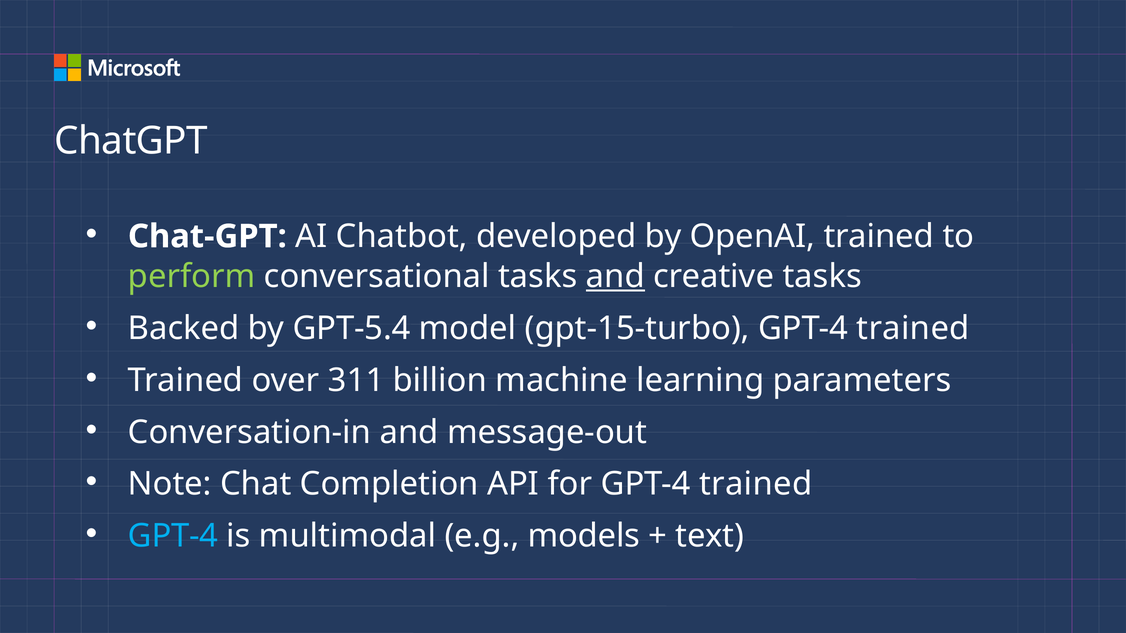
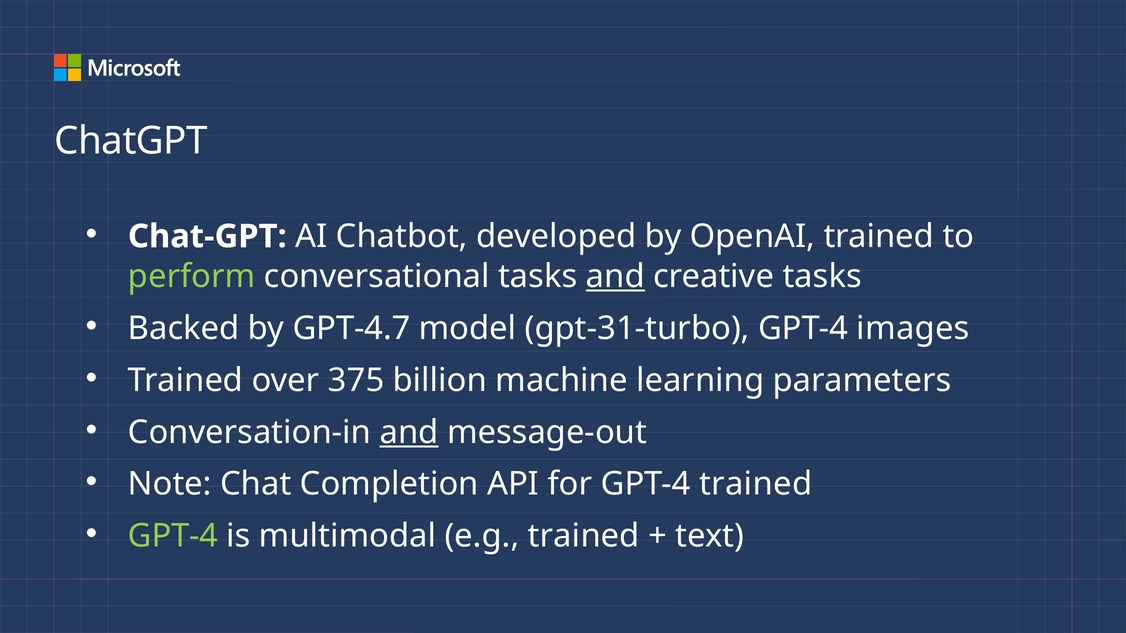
GPT-5.4: GPT-5.4 -> GPT-4.7 (352, 329)
gpt-15-turbo: gpt-15-turbo -> gpt-31-turbo (637, 329)
trained: trained -> images (913, 329)
311: 311 -> 375 (356, 381)
and underline: none -> present (409, 432)
GPT-4 colour: light blue -> light green (173, 536)
e.g models: models -> trained (584, 536)
